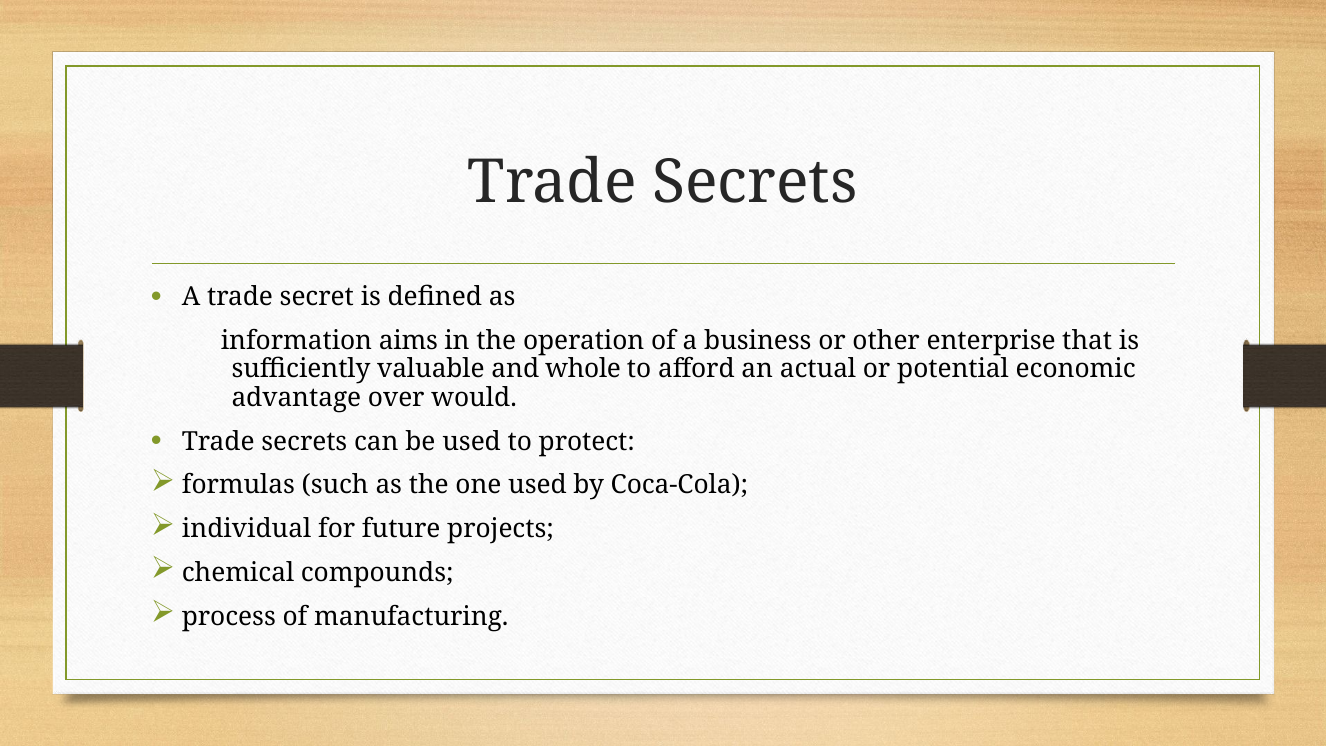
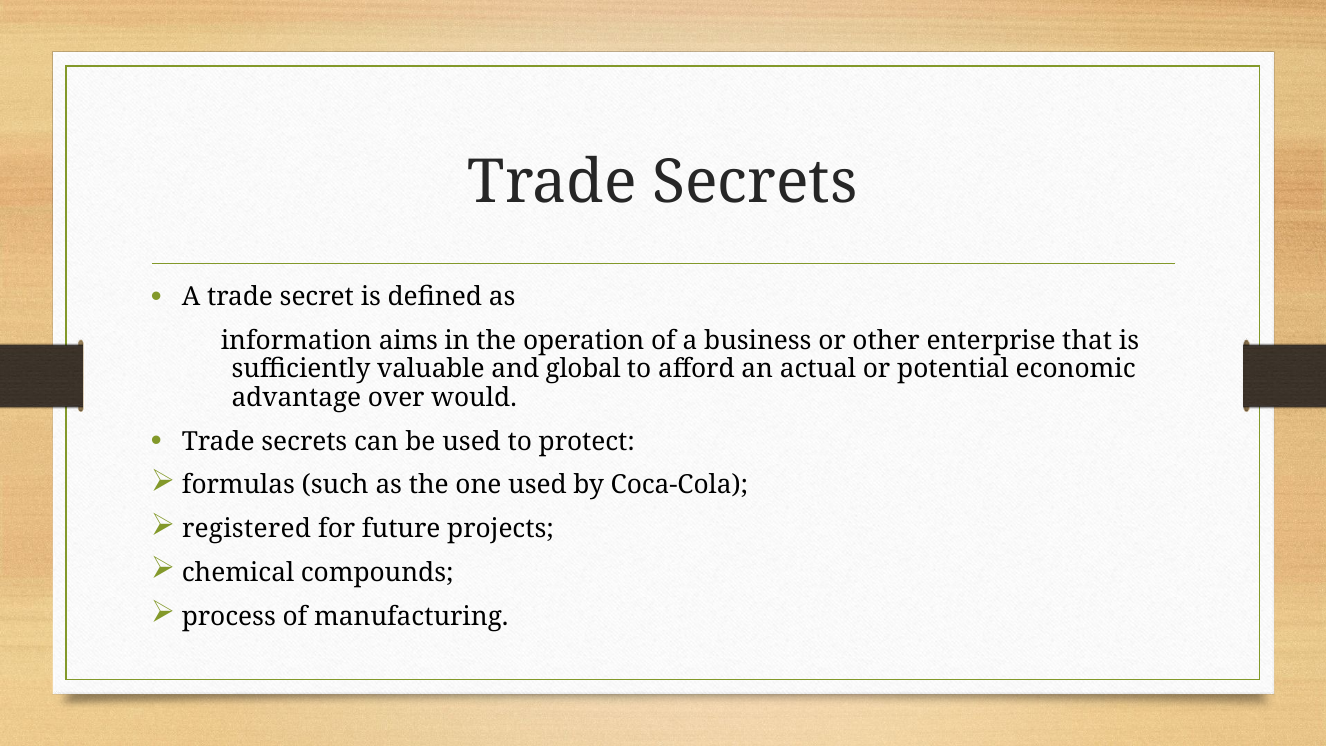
whole: whole -> global (583, 369)
individual: individual -> registered (246, 529)
